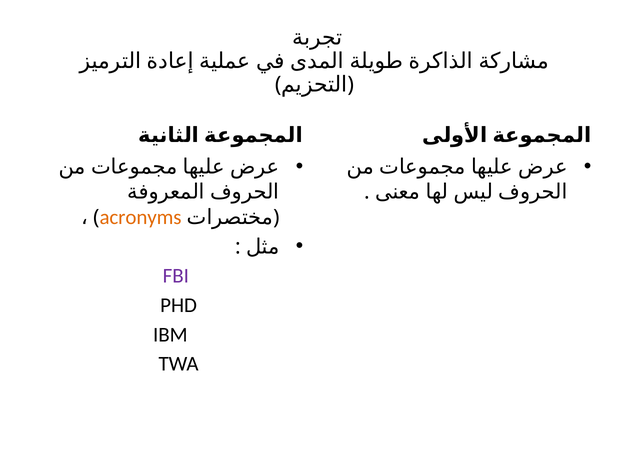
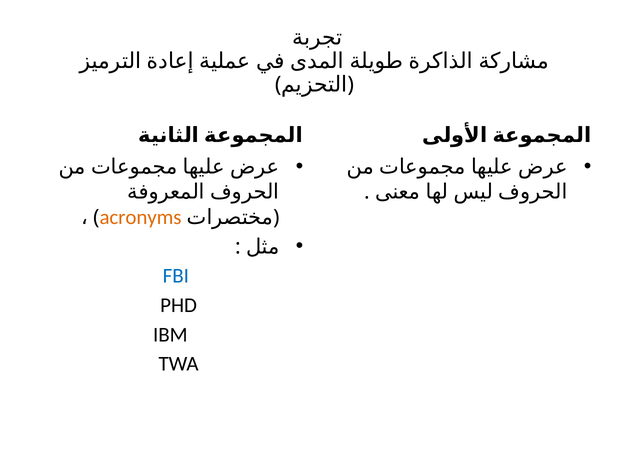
FBI colour: purple -> blue (176, 276)
